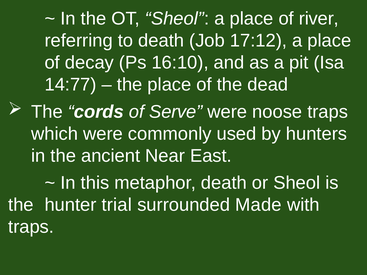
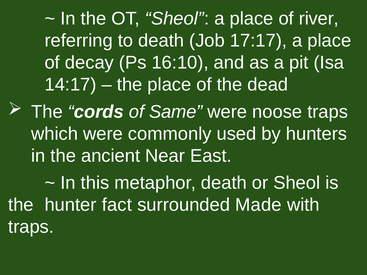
17:12: 17:12 -> 17:17 (258, 41)
14:77: 14:77 -> 14:17 (71, 85)
Serve: Serve -> Same (176, 112)
trial: trial -> fact (117, 205)
